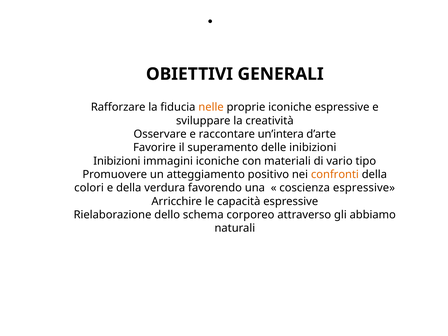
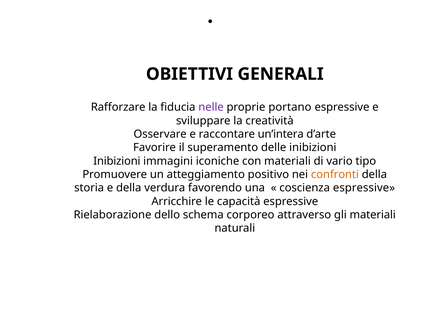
nelle colour: orange -> purple (211, 107)
proprie iconiche: iconiche -> portano (290, 107)
colori: colori -> storia (89, 188)
gli abbiamo: abbiamo -> materiali (373, 215)
